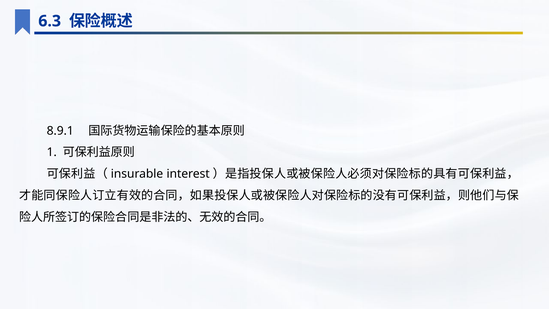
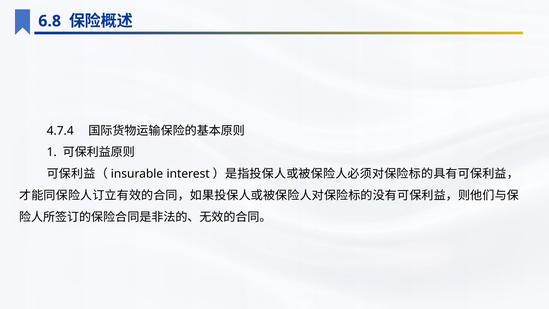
6.3: 6.3 -> 6.8 (50, 21)
8.9.1: 8.9.1 -> 4.7.4 (60, 131)
